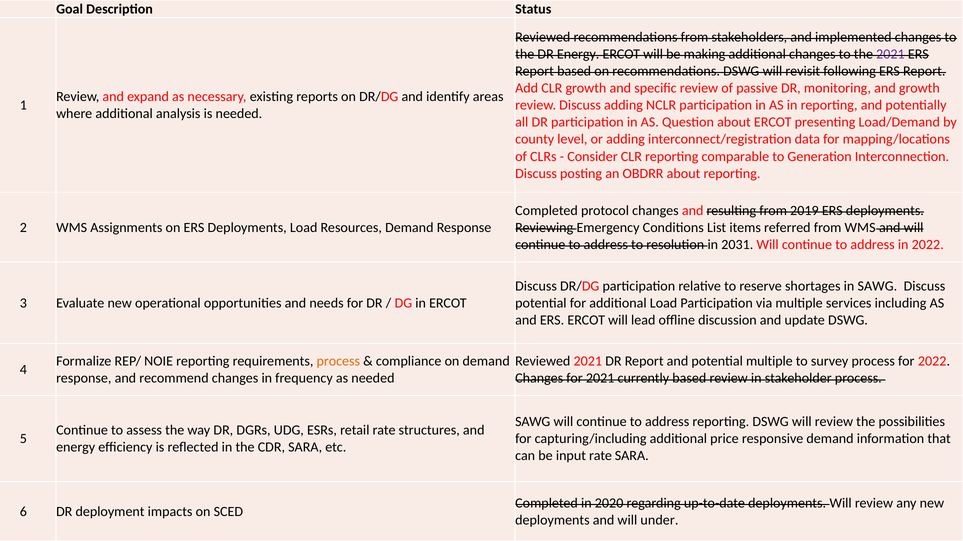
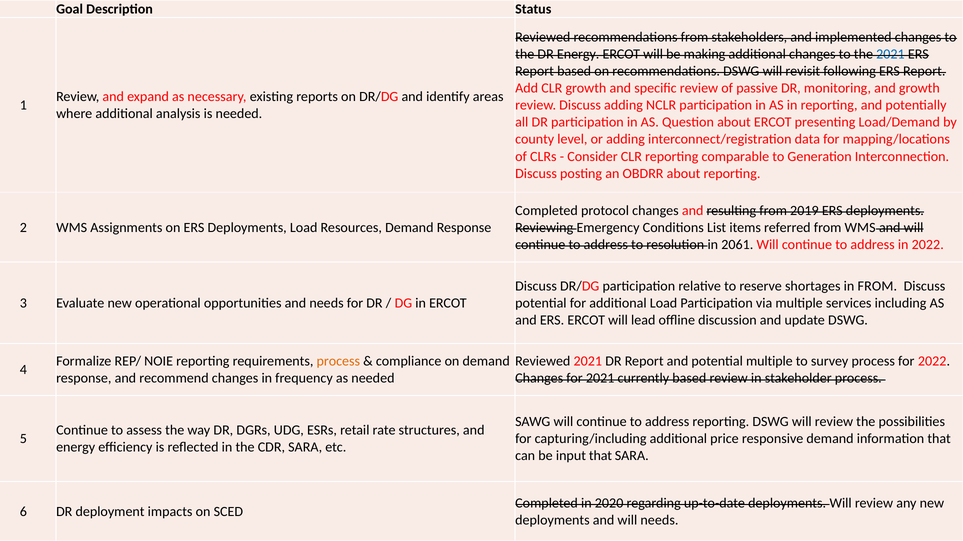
2021 colour: purple -> blue (890, 54)
2031: 2031 -> 2061 (737, 245)
in SAWG: SAWG -> FROM (877, 286)
input rate: rate -> that (601, 456)
will under: under -> needs (659, 521)
